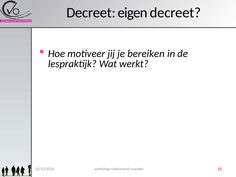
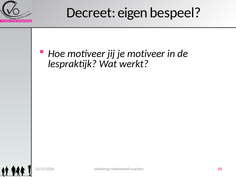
eigen decreet: decreet -> bespeel (175, 13)
je bereiken: bereiken -> motiveer (146, 54)
